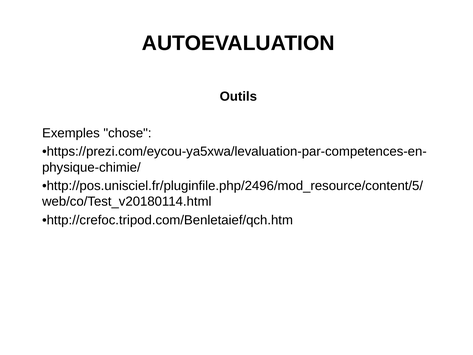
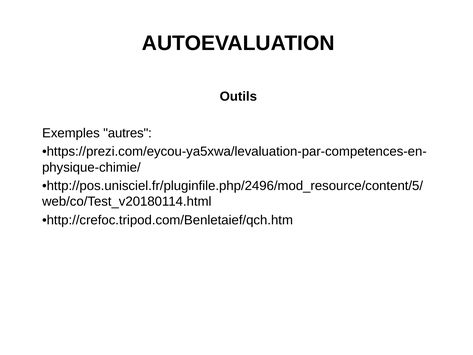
chose: chose -> autres (128, 133)
